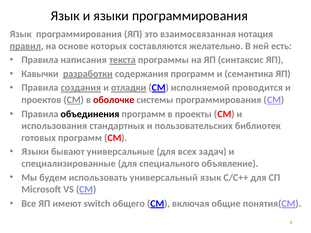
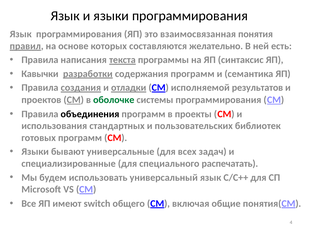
нотация: нотация -> понятия (256, 34)
проводится: проводится -> результатов (257, 88)
оболочке colour: red -> green (114, 100)
объявление: объявление -> распечатать (230, 164)
